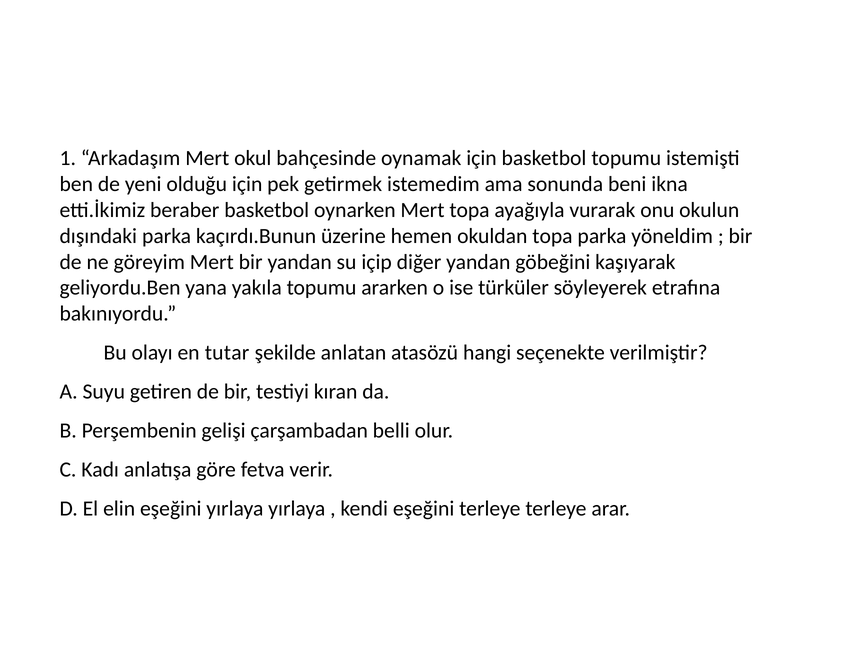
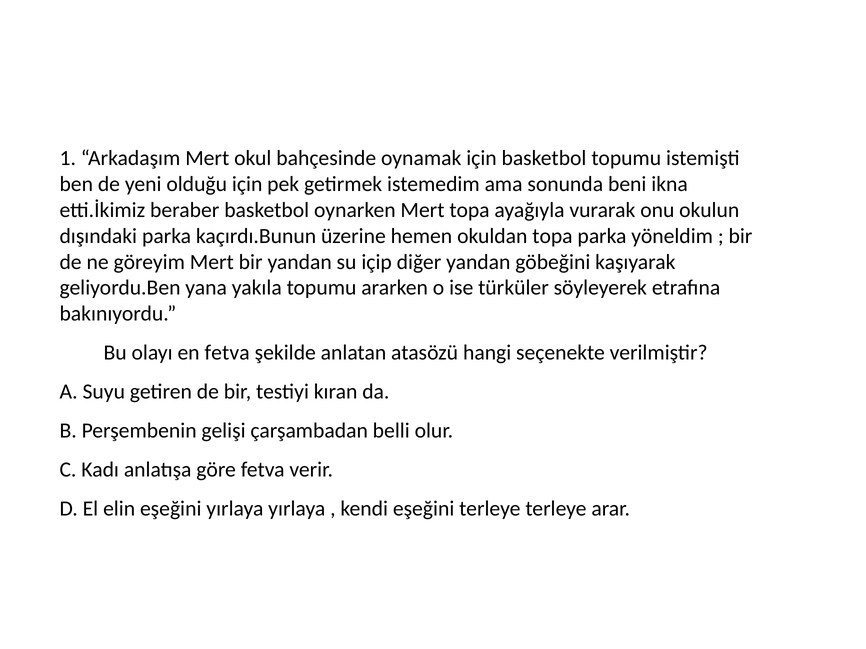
en tutar: tutar -> fetva (227, 353)
